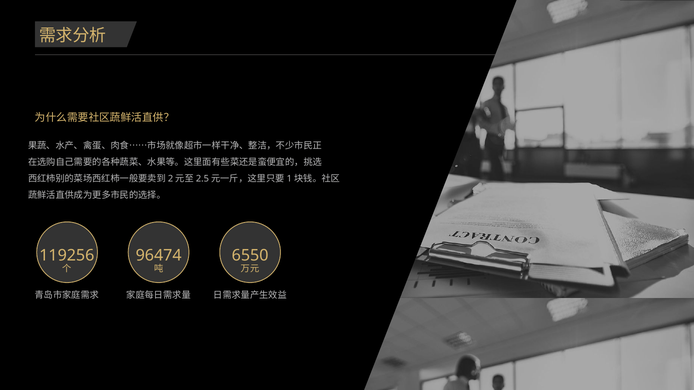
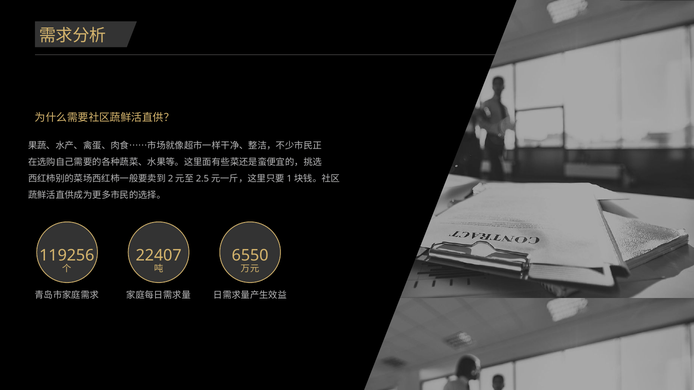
96474: 96474 -> 22407 (159, 256)
